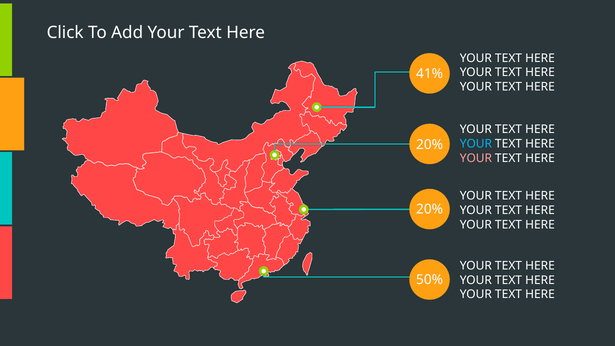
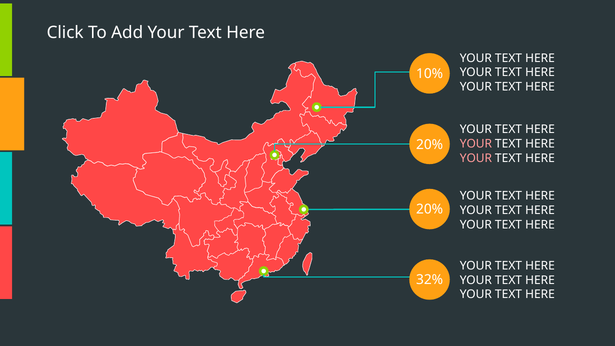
41%: 41% -> 10% (430, 74)
YOUR colour: light blue -> pink (476, 144)
50%: 50% -> 32% (430, 280)
